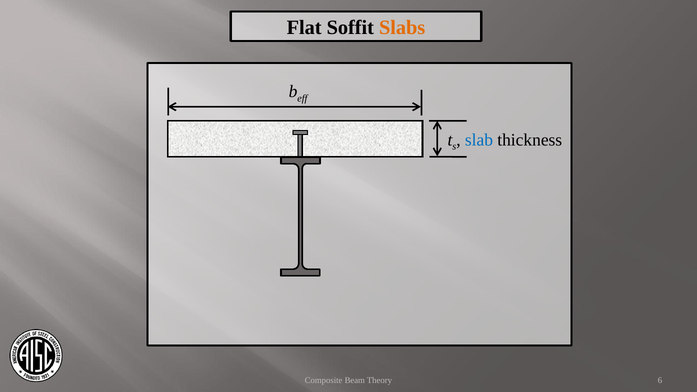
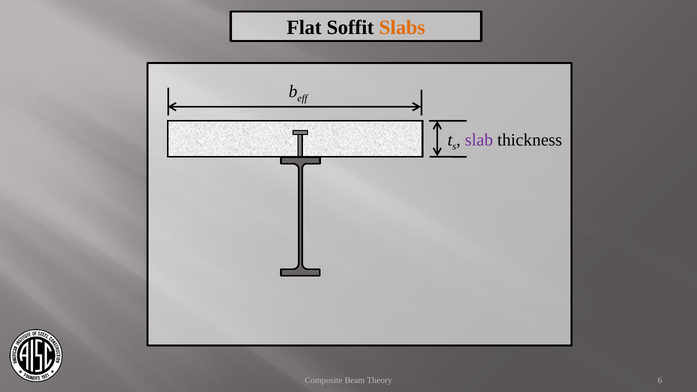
slab colour: blue -> purple (479, 140)
